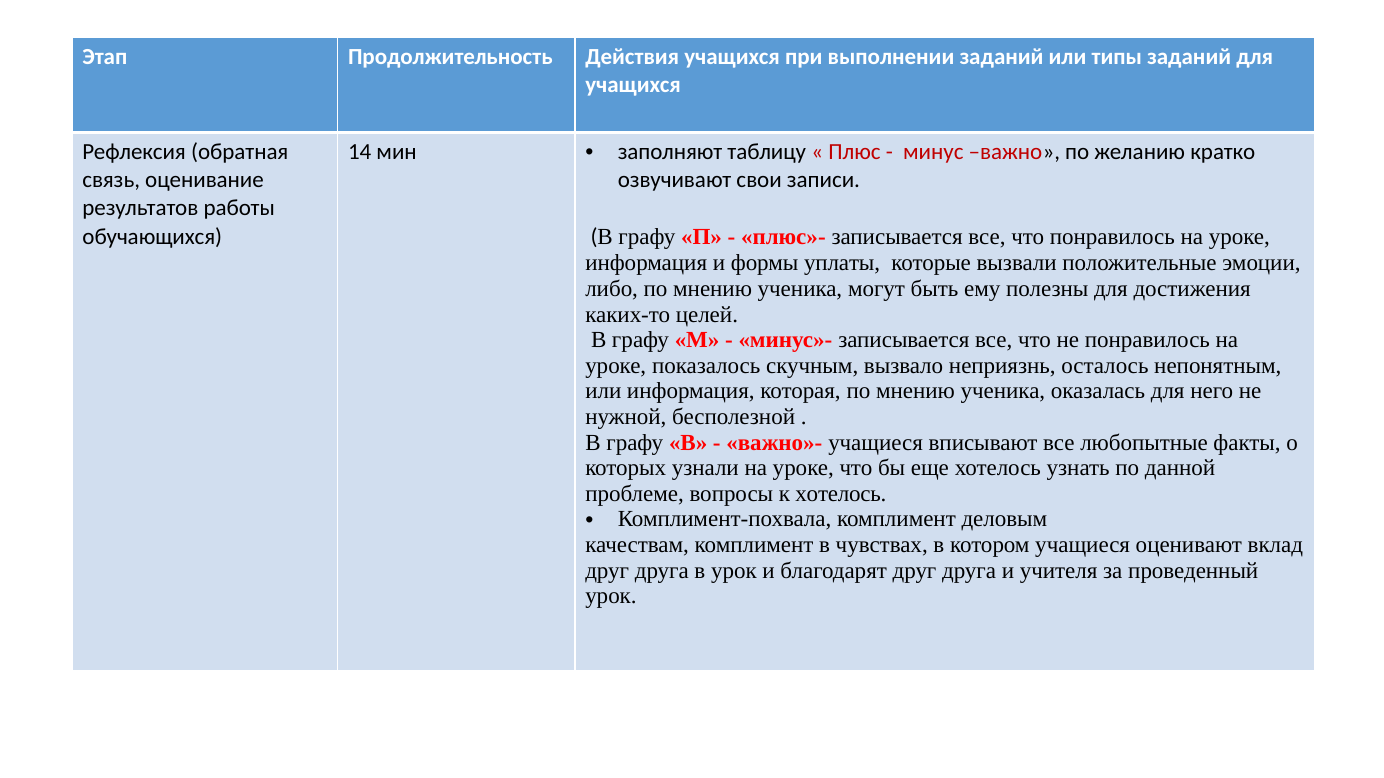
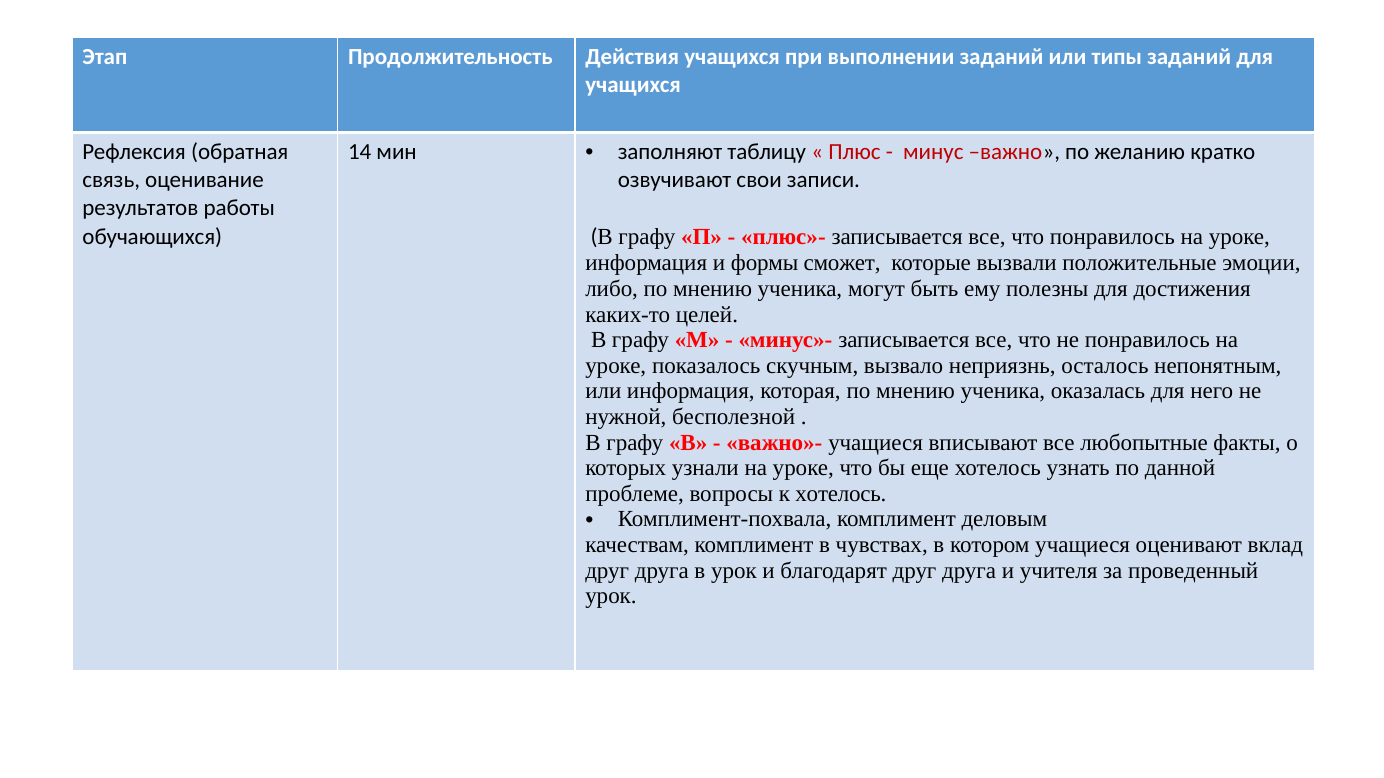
уплаты: уплаты -> сможет (842, 263)
